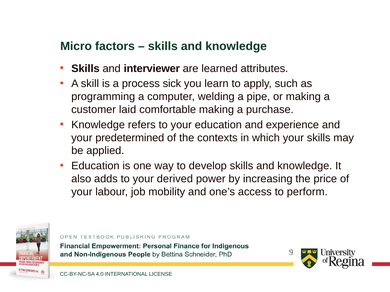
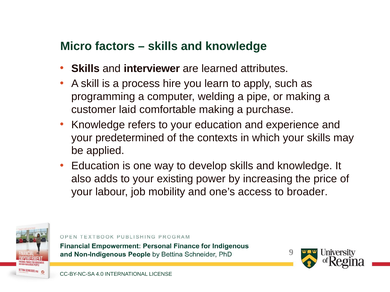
sick: sick -> hire (172, 84)
derived: derived -> existing (175, 179)
perform: perform -> broader (307, 192)
